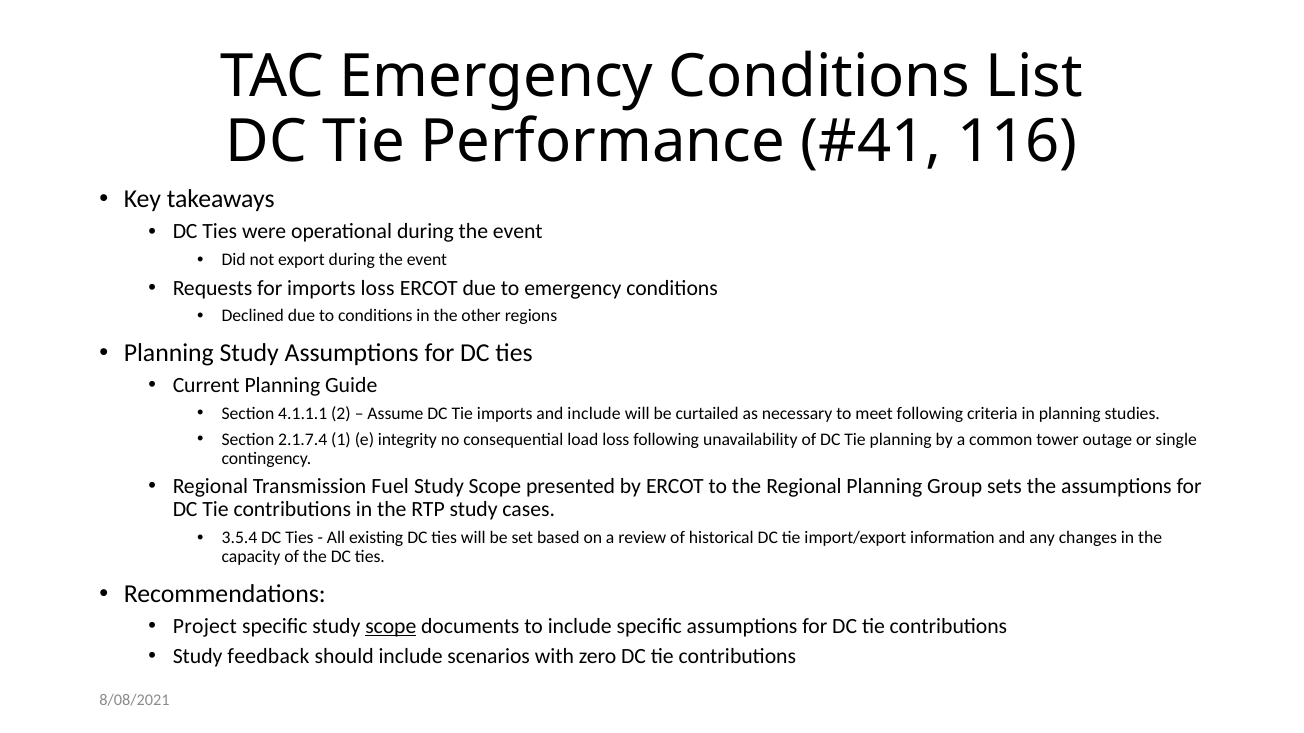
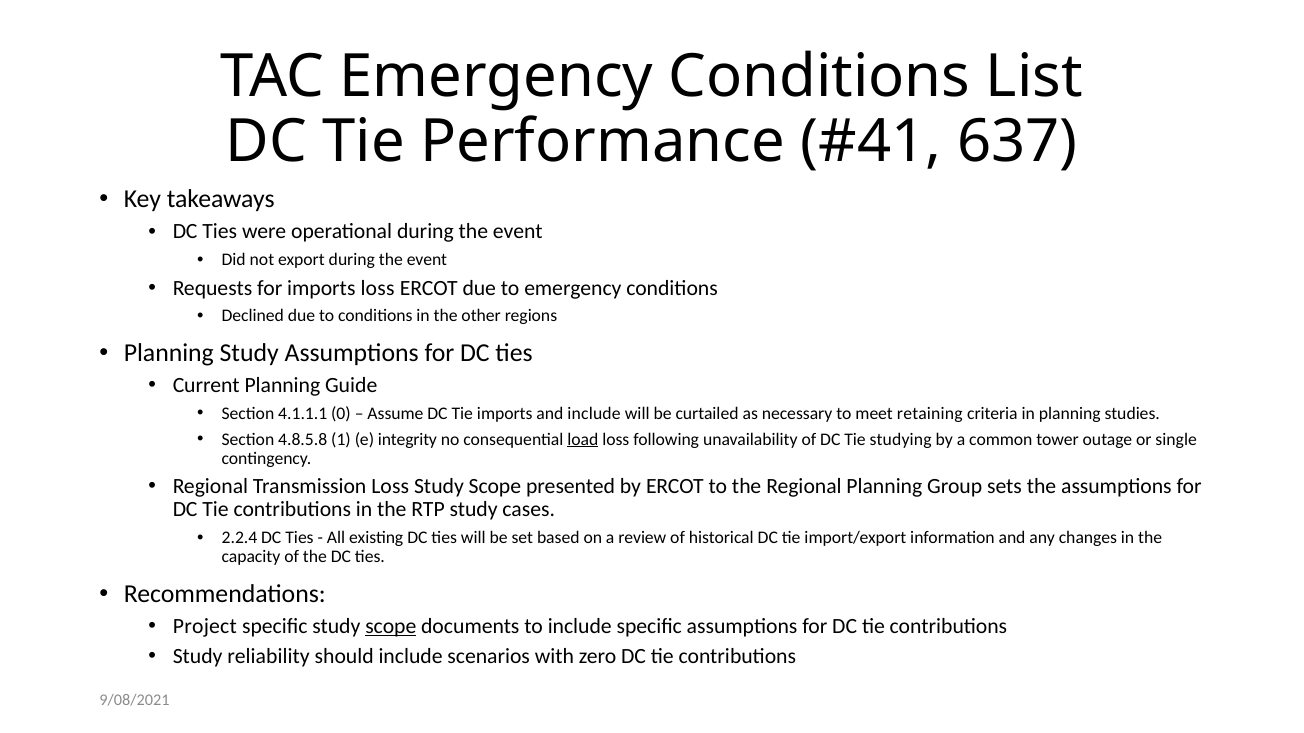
116: 116 -> 637 (1017, 142)
2: 2 -> 0 (341, 414)
meet following: following -> retaining (930, 414)
2.1.7.4: 2.1.7.4 -> 4.8.5.8 (303, 440)
load underline: none -> present (583, 440)
Tie planning: planning -> studying (901, 440)
Transmission Fuel: Fuel -> Loss (390, 487)
3.5.4: 3.5.4 -> 2.2.4 (239, 538)
feedback: feedback -> reliability (269, 657)
8/08/2021: 8/08/2021 -> 9/08/2021 (135, 700)
